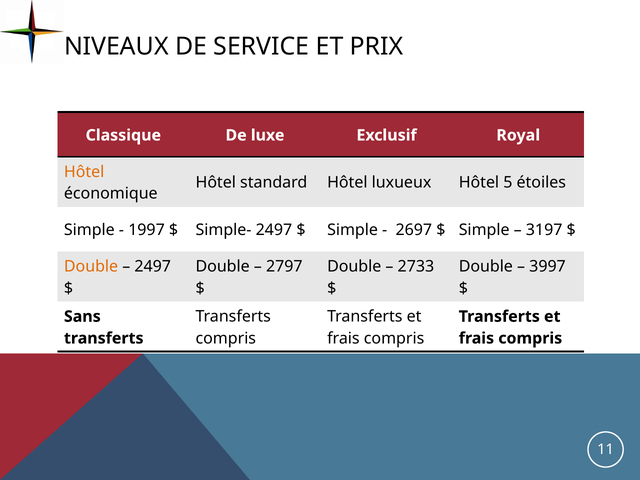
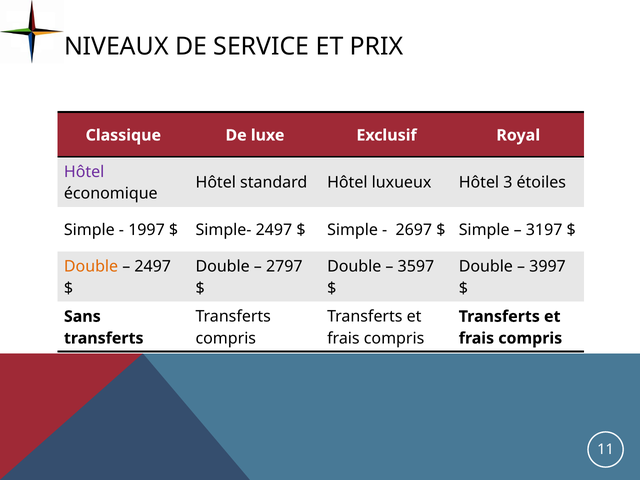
Hôtel colour: orange -> purple (84, 172)
5: 5 -> 3 (508, 183)
2733: 2733 -> 3597 (416, 267)
